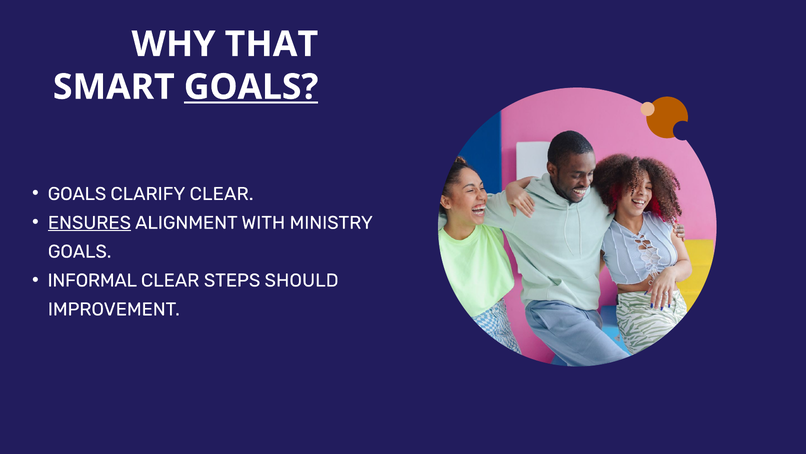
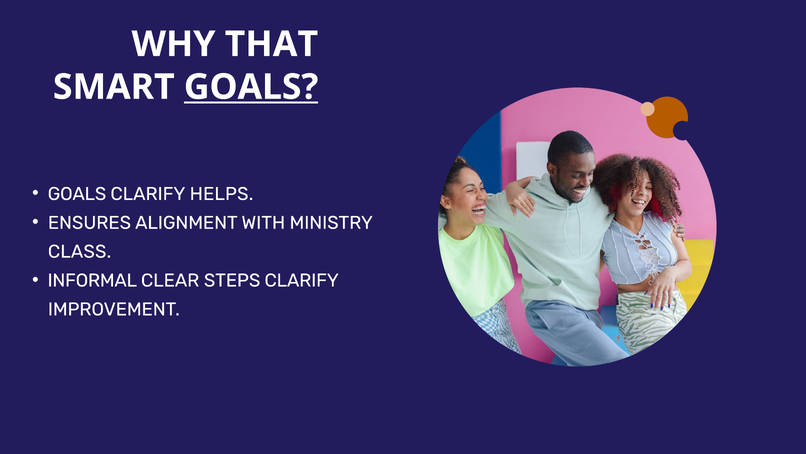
CLARIFY CLEAR: CLEAR -> HELPS (222, 194)
ENSURES underline: present -> none (89, 222)
GOALS: GOALS -> CLASS (80, 251)
STEPS SHOULD: SHOULD -> CLARIFY (302, 280)
